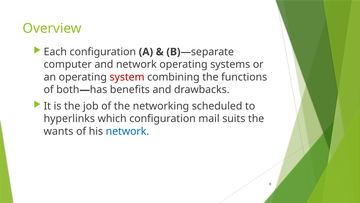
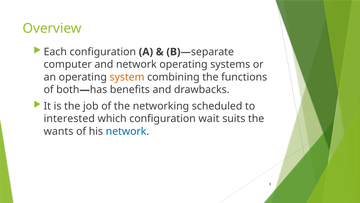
system colour: red -> orange (127, 77)
hyperlinks: hyperlinks -> interested (69, 118)
mail: mail -> wait (209, 118)
